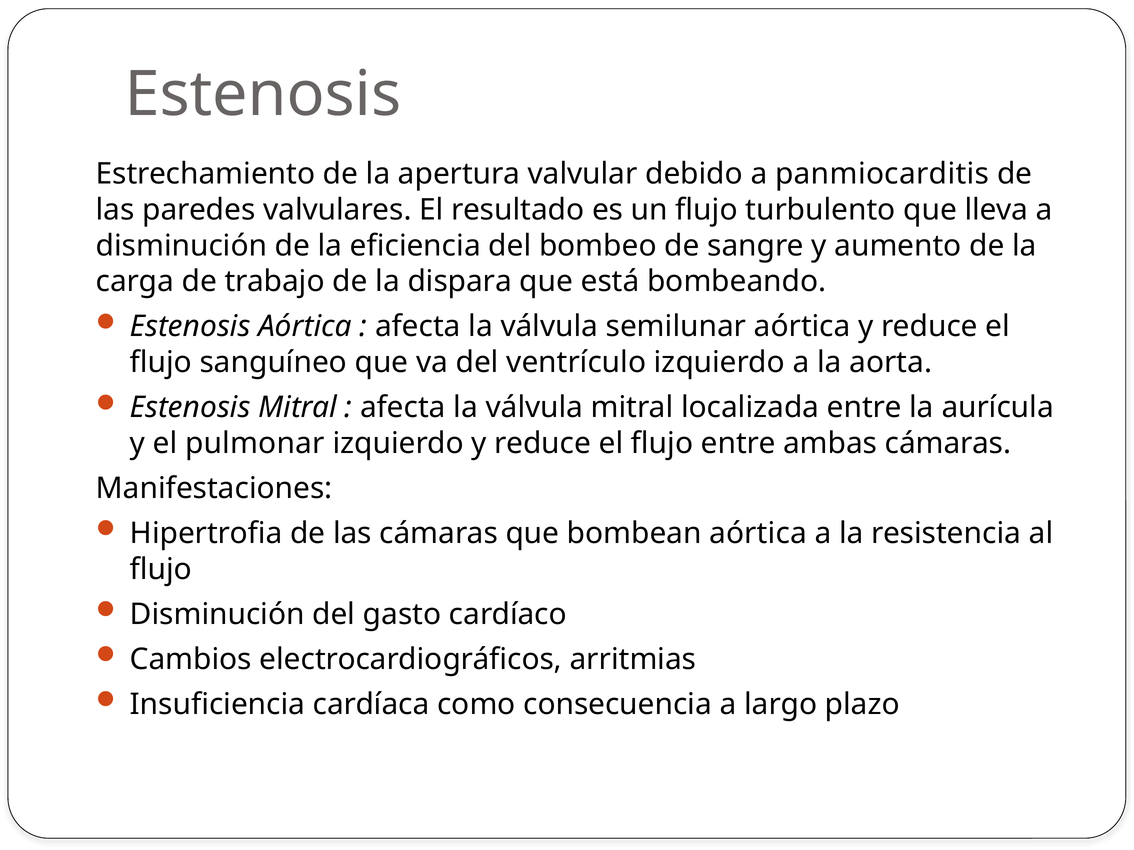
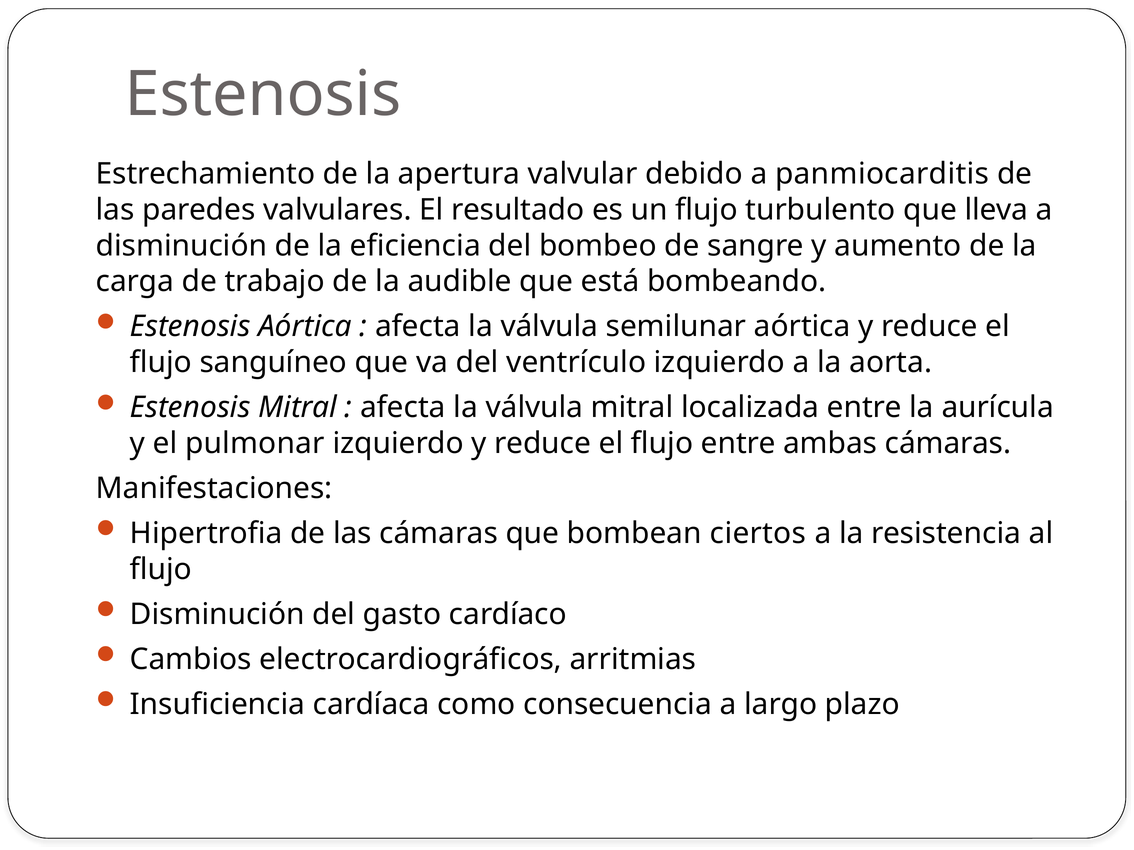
dispara: dispara -> audible (460, 282)
bombean aórtica: aórtica -> ciertos (758, 534)
